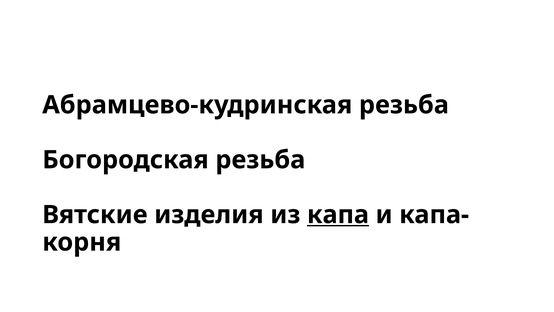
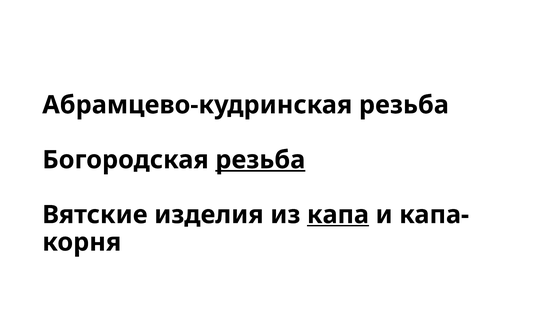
резьба underline: none -> present (260, 160)
